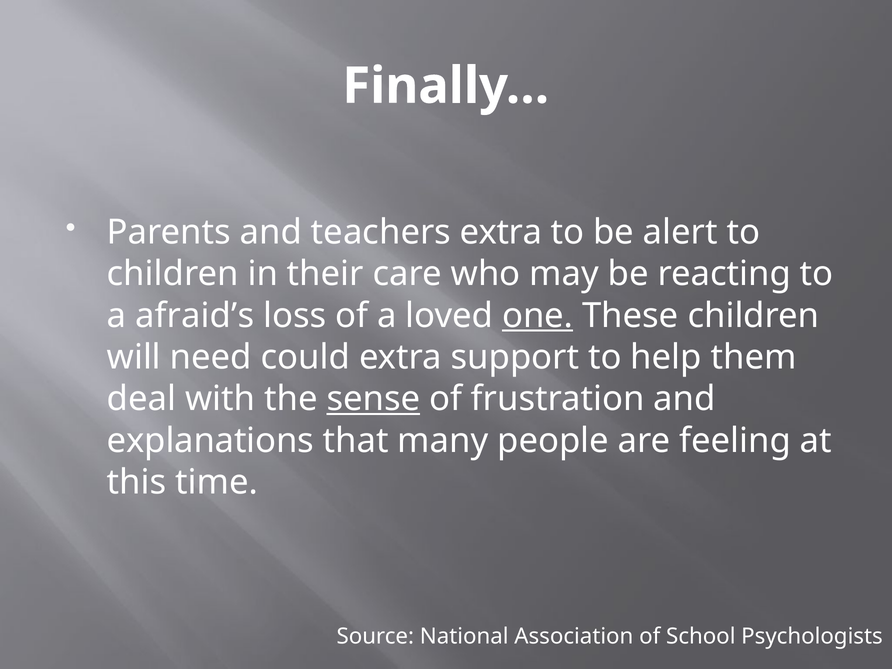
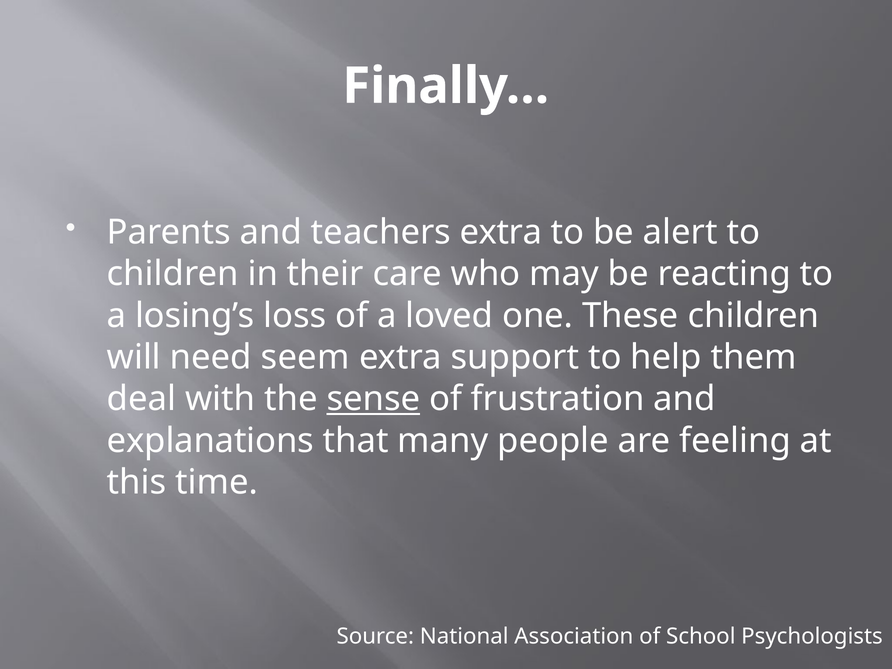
afraid’s: afraid’s -> losing’s (195, 316)
one underline: present -> none (538, 316)
could: could -> seem (305, 357)
